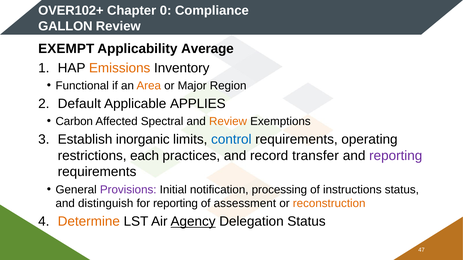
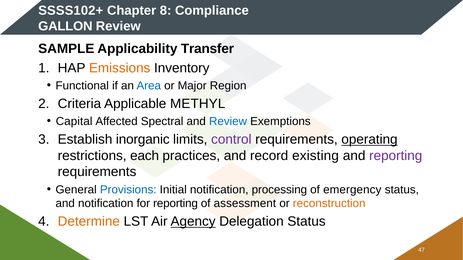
OVER102+: OVER102+ -> SSSS102+ (71, 10)
0: 0 -> 8 (166, 10)
EXEMPT: EXEMPT -> SAMPLE (66, 49)
Average: Average -> Transfer (207, 49)
Area colour: orange -> blue (149, 86)
Default: Default -> Criteria (79, 104)
APPLIES: APPLIES -> METHYL (198, 104)
Carbon: Carbon -> Capital (74, 122)
Review colour: orange -> blue (228, 122)
control colour: blue -> purple (231, 140)
operating underline: none -> present (369, 140)
transfer: transfer -> existing (316, 156)
Provisions colour: purple -> blue (128, 190)
instructions: instructions -> emergency (352, 190)
and distinguish: distinguish -> notification (106, 204)
